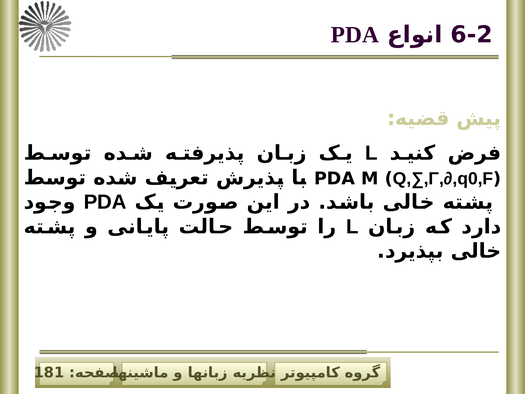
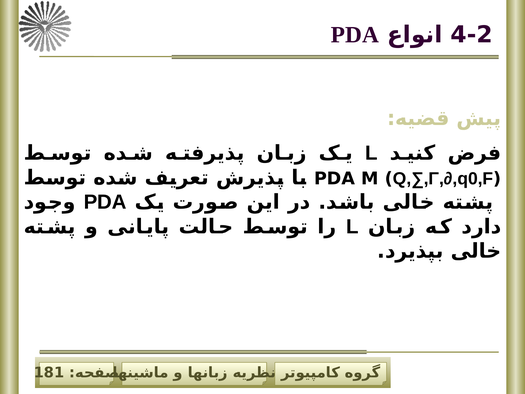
6-2: 6-2 -> 4-2 (472, 35)
